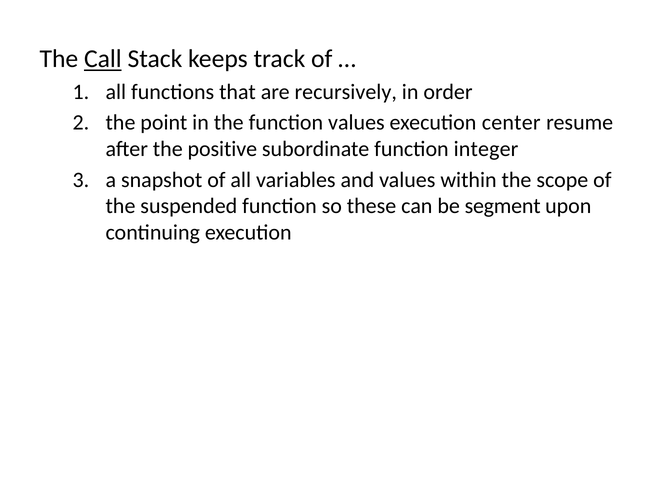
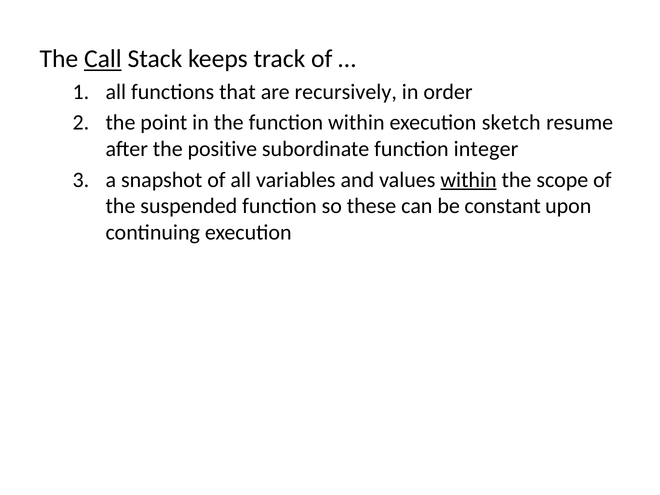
function values: values -> within (356, 123)
center: center -> sketch (511, 123)
within underline: none -> present (469, 180)
segment: segment -> constant (503, 206)
